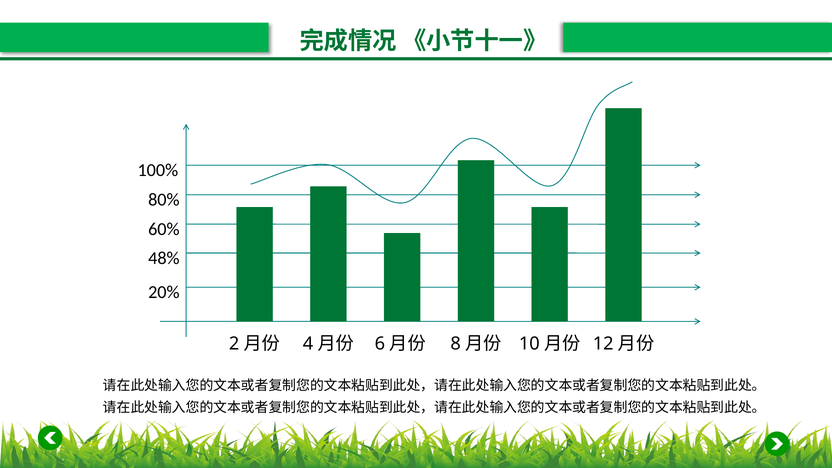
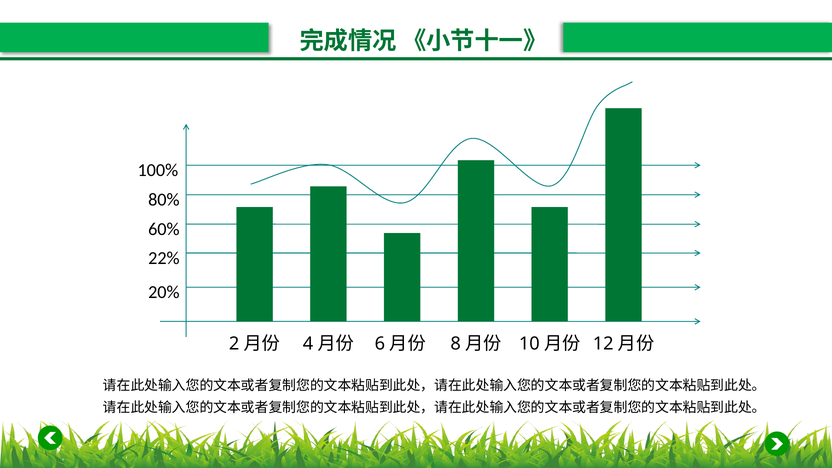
48%: 48% -> 22% (164, 258)
